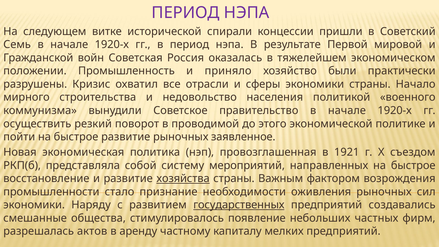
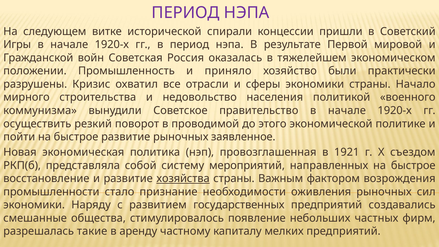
Семь: Семь -> Игры (17, 45)
государственных underline: present -> none (239, 205)
актов: актов -> такие (92, 231)
